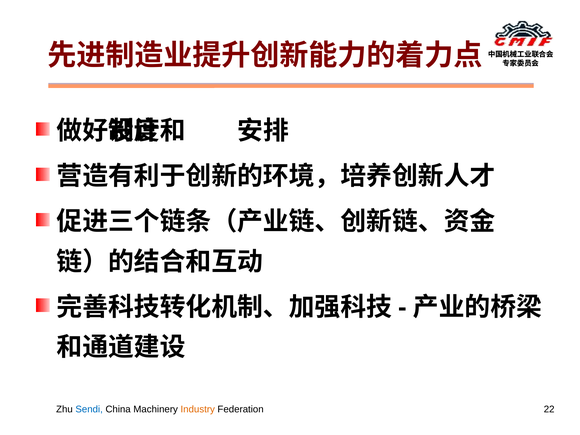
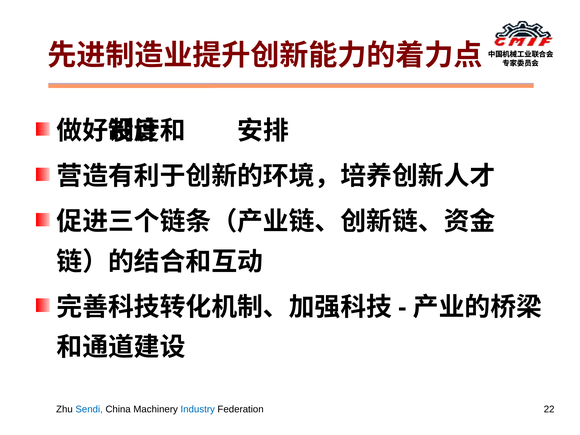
Industry colour: orange -> blue (198, 409)
